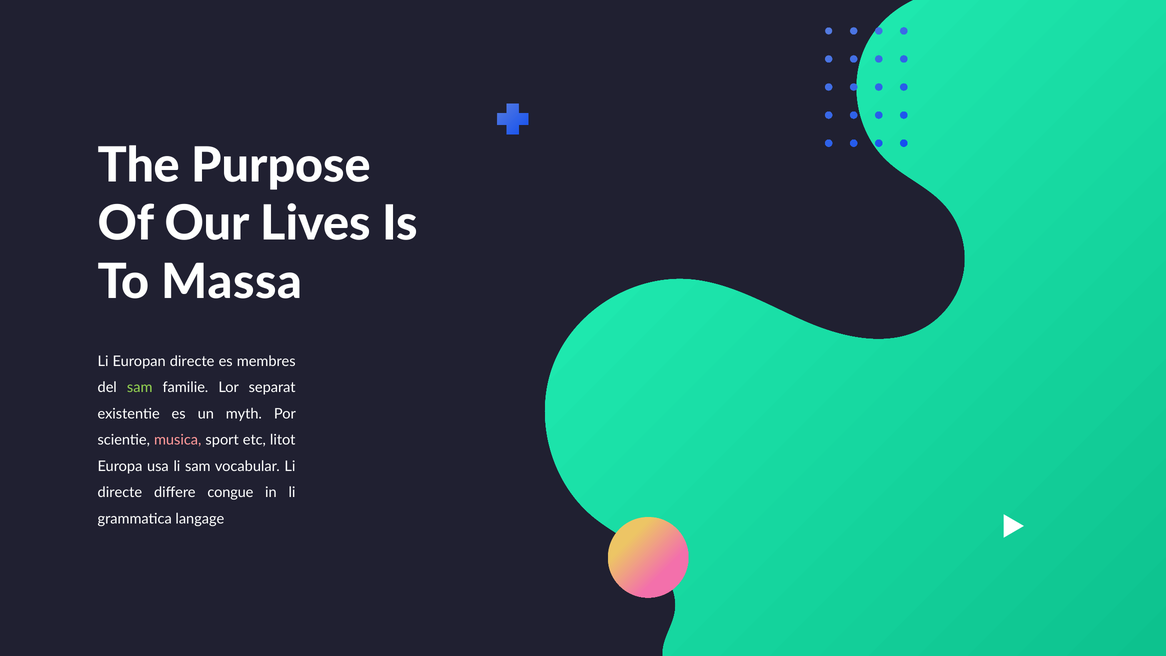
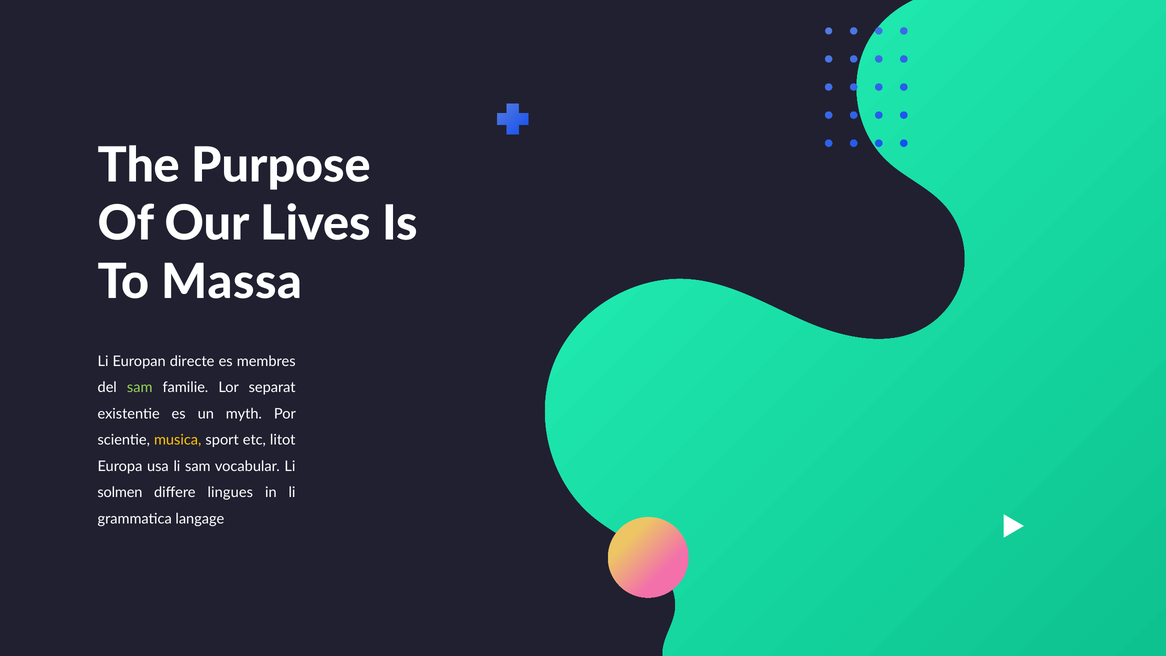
musica colour: pink -> yellow (178, 440)
directe: directe -> solmen (120, 492)
congue: congue -> lingues (230, 492)
